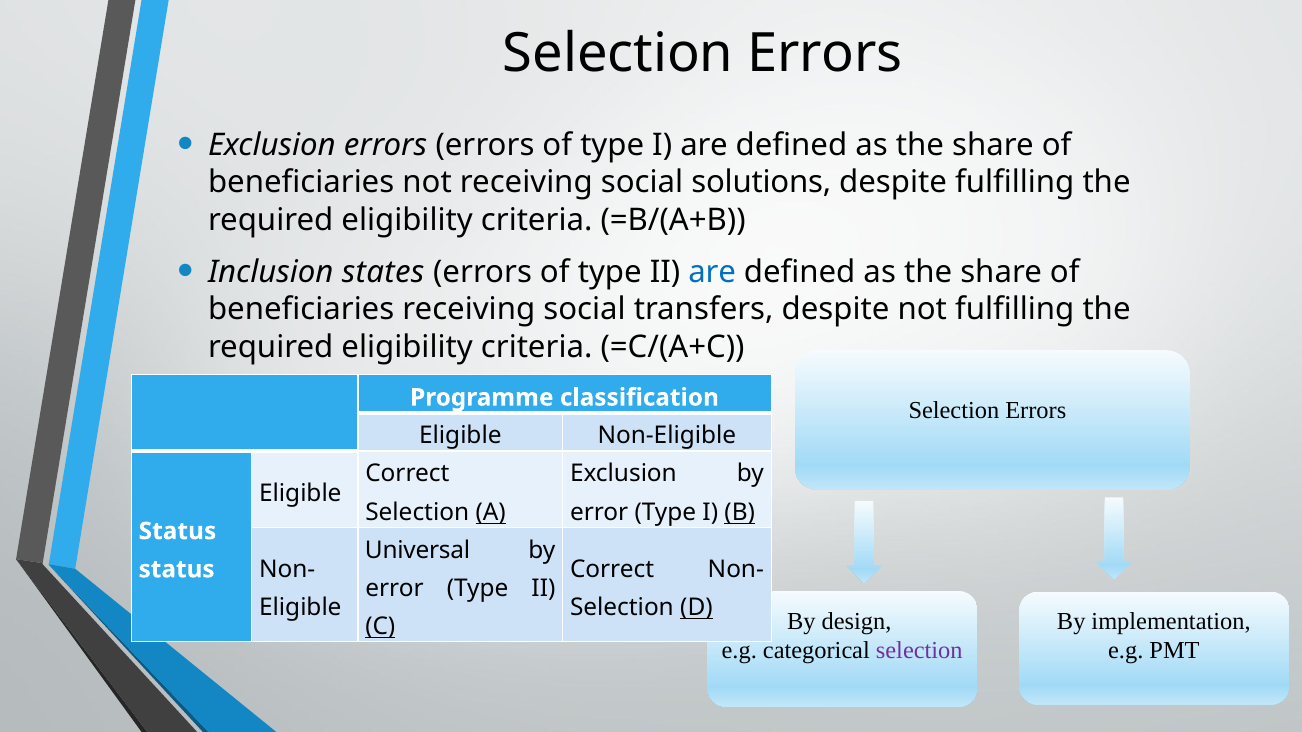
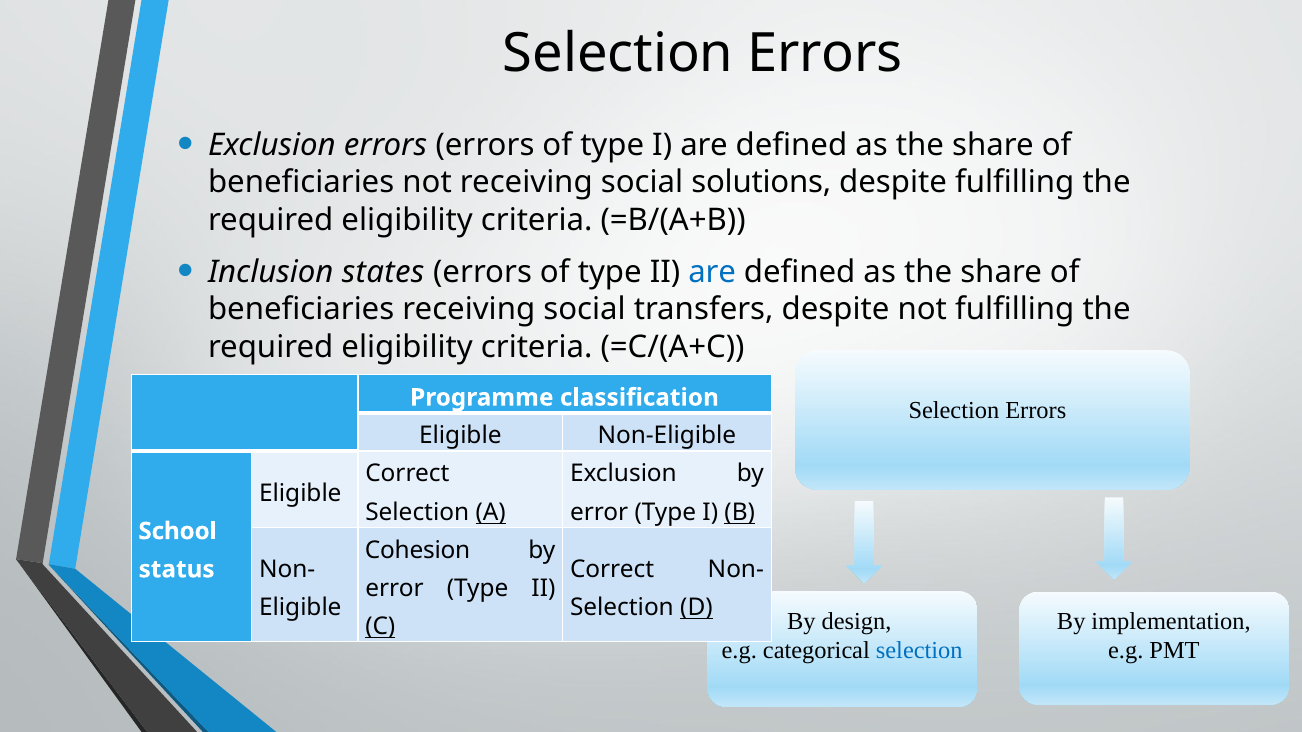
Status: Status -> School (178, 531)
Universal: Universal -> Cohesion (418, 551)
selection colour: purple -> blue (919, 651)
